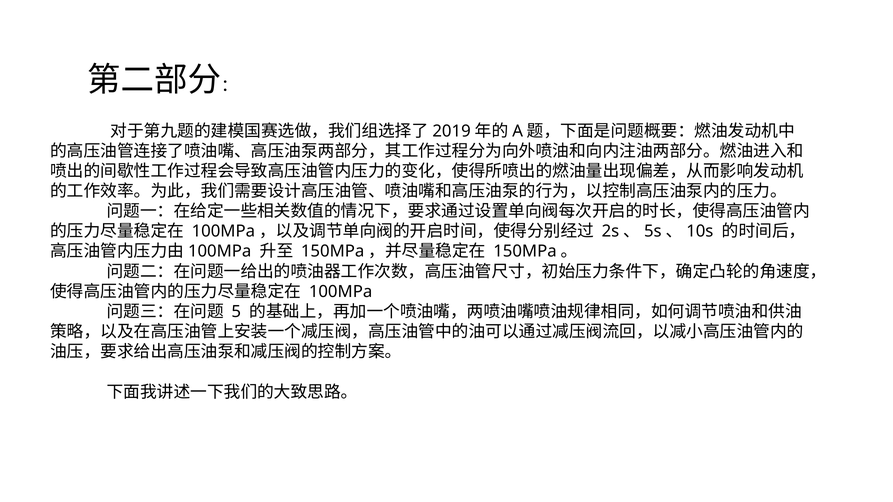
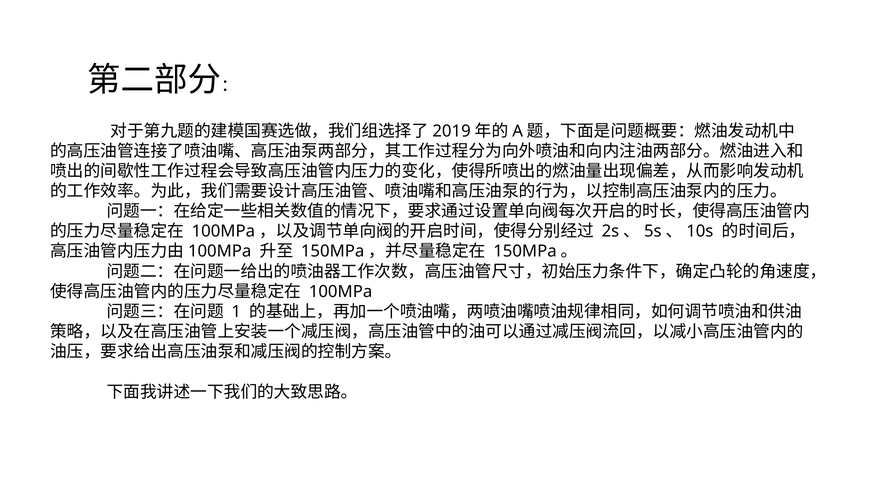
5: 5 -> 1 (236, 312)
